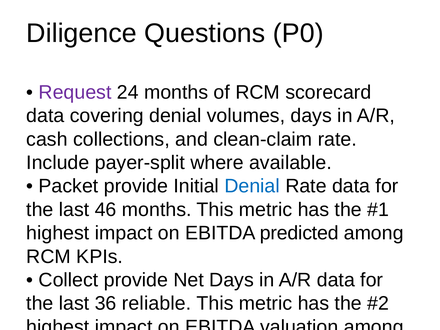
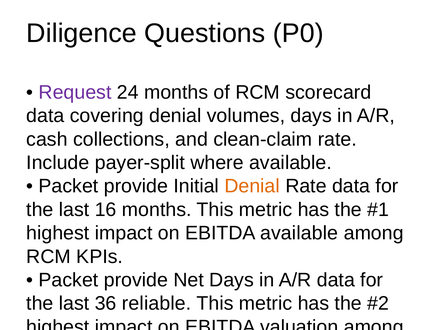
Denial colour: blue -> orange (252, 186)
46: 46 -> 16 (106, 210)
EBITDA predicted: predicted -> available (299, 233)
Collect: Collect -> Packet (68, 280)
